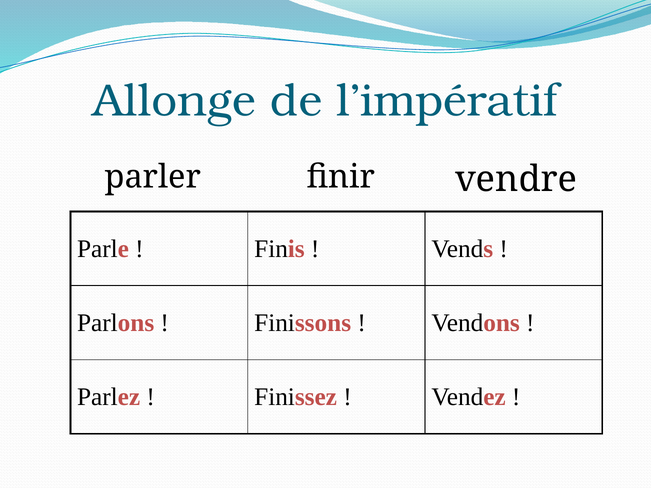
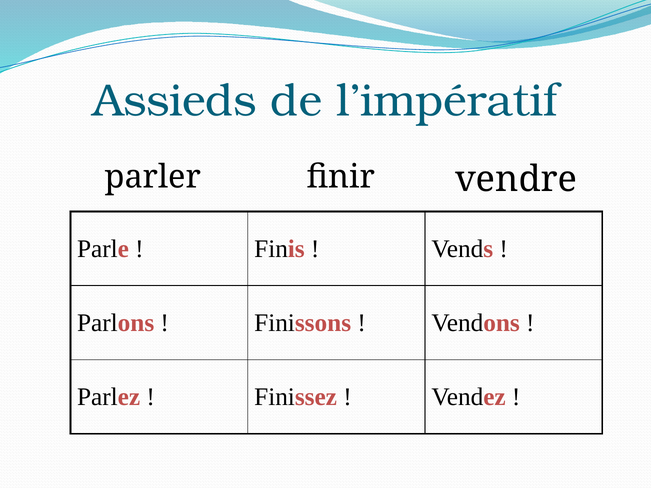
Allonge: Allonge -> Assieds (175, 101)
